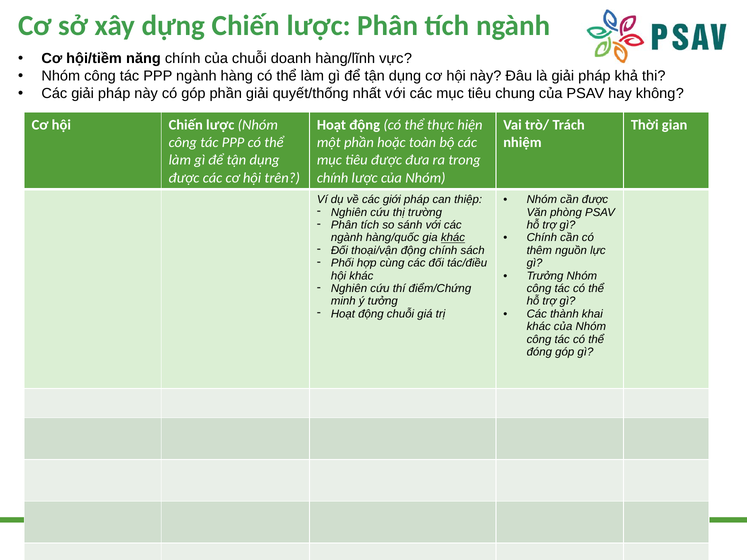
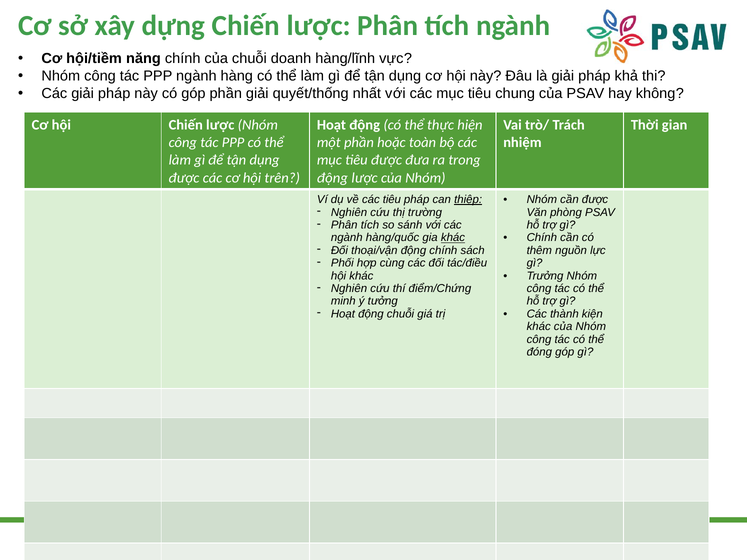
chính: chính -> động (332, 178)
các giới: giới -> tiêu (392, 200)
thiệp underline: none -> present (468, 200)
khai: khai -> kiện (592, 314)
